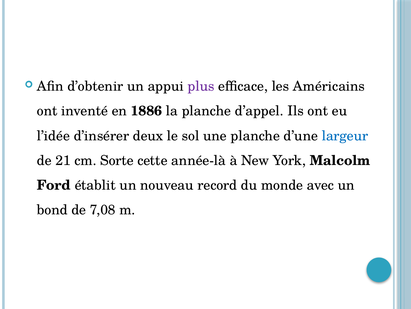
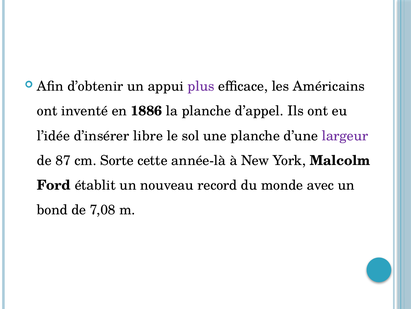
deux: deux -> libre (148, 135)
largeur colour: blue -> purple (345, 135)
21: 21 -> 87 (63, 160)
